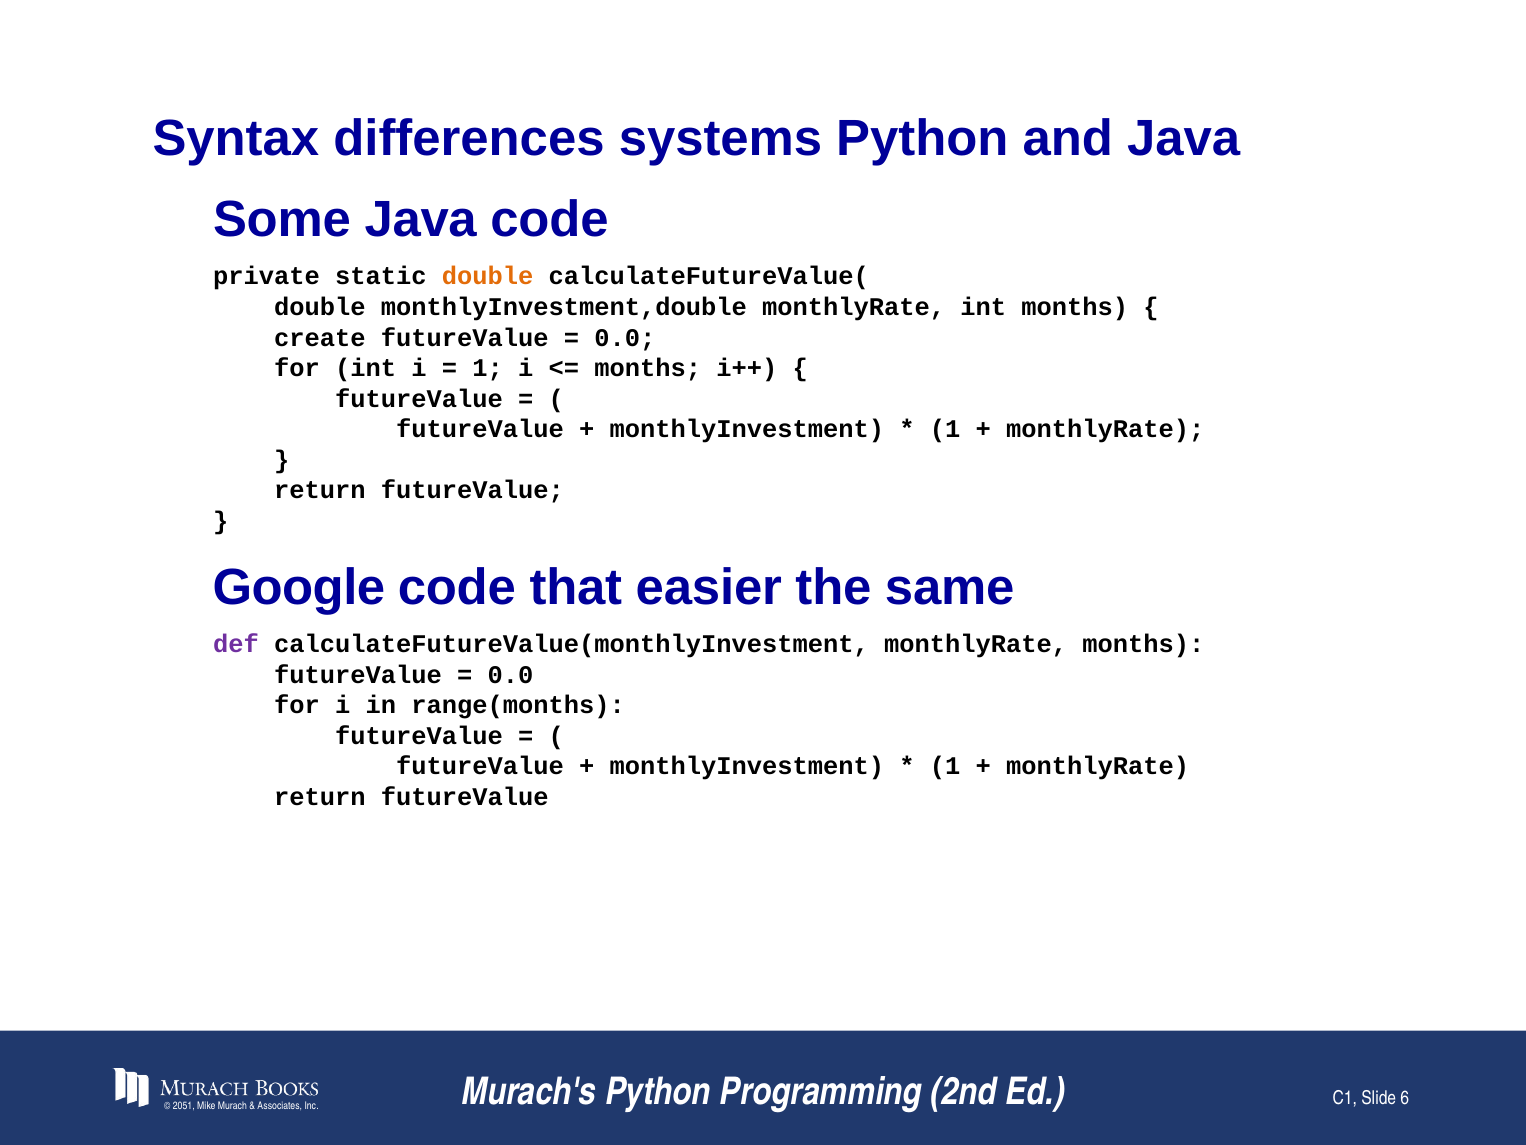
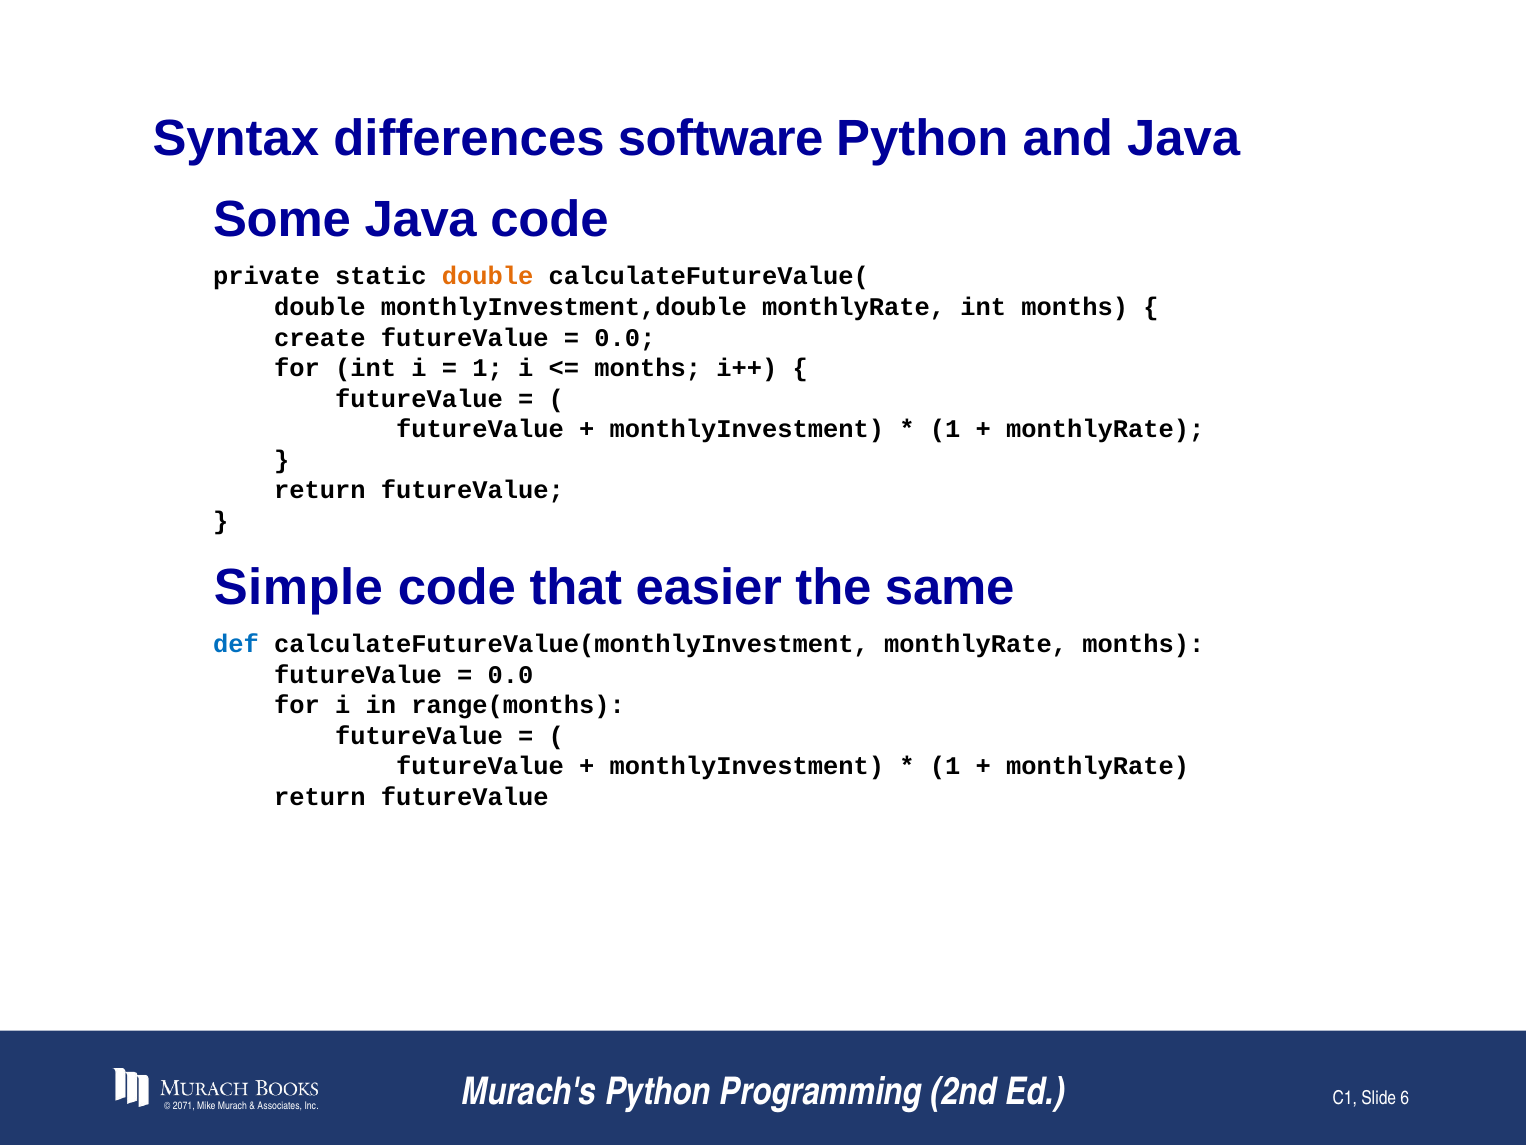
systems: systems -> software (721, 139)
Google: Google -> Simple (298, 587)
def colour: purple -> blue (236, 644)
2051: 2051 -> 2071 (184, 1106)
